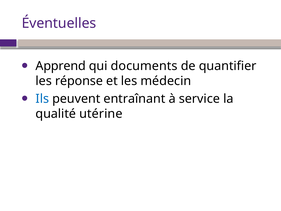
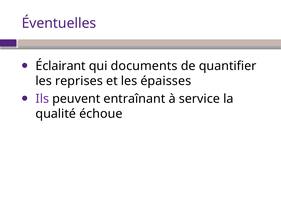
Apprend: Apprend -> Éclairant (61, 66)
réponse: réponse -> reprises (79, 81)
médecin: médecin -> épaisses (166, 81)
Ils colour: blue -> purple (42, 99)
utérine: utérine -> échoue (101, 114)
